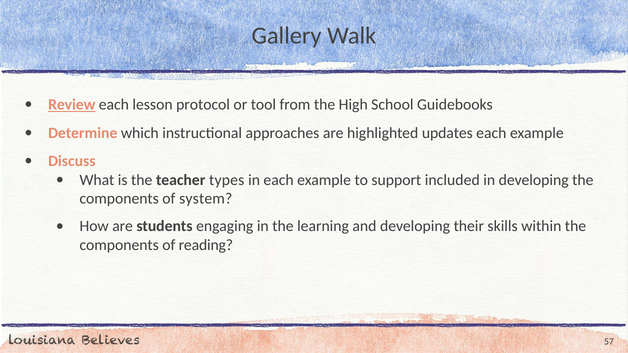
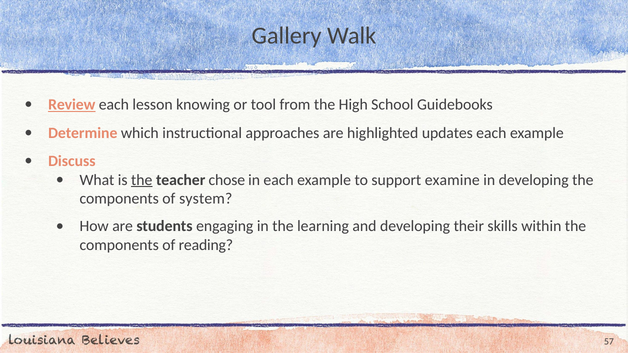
protocol: protocol -> knowing (203, 105)
the underline: none -> present (142, 180)
types: types -> chose (227, 180)
included: included -> examine (452, 180)
